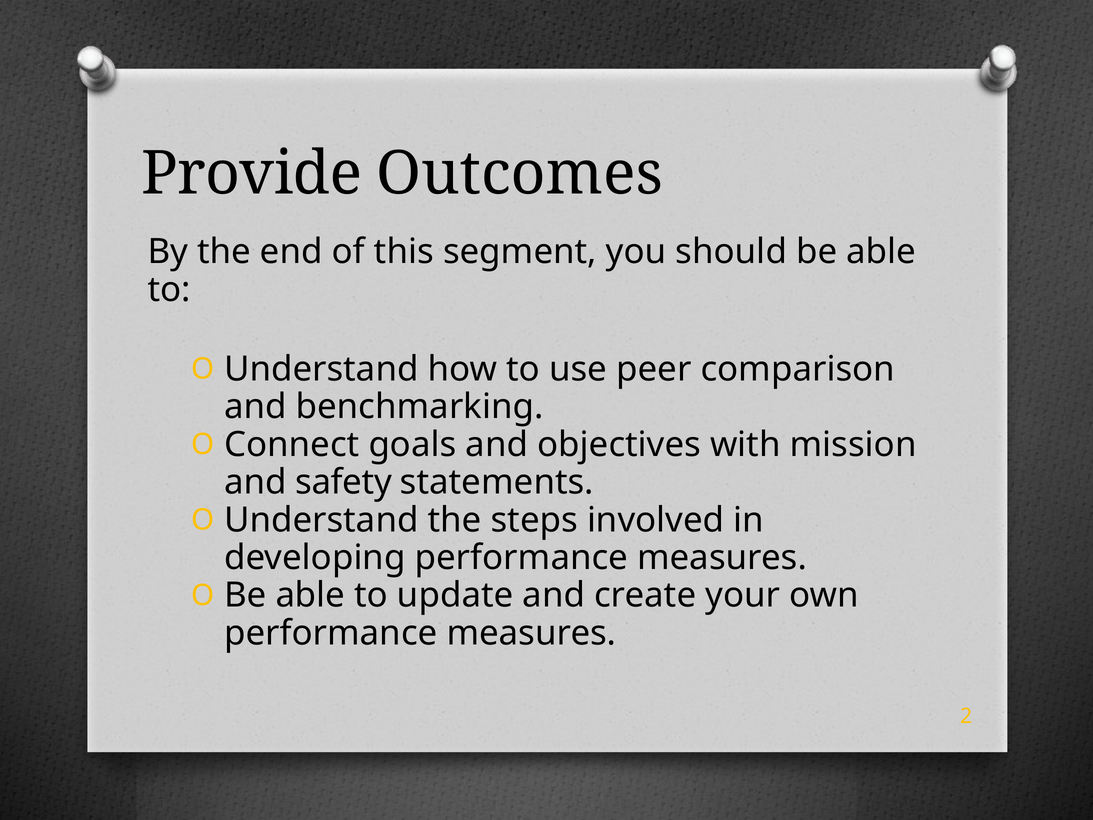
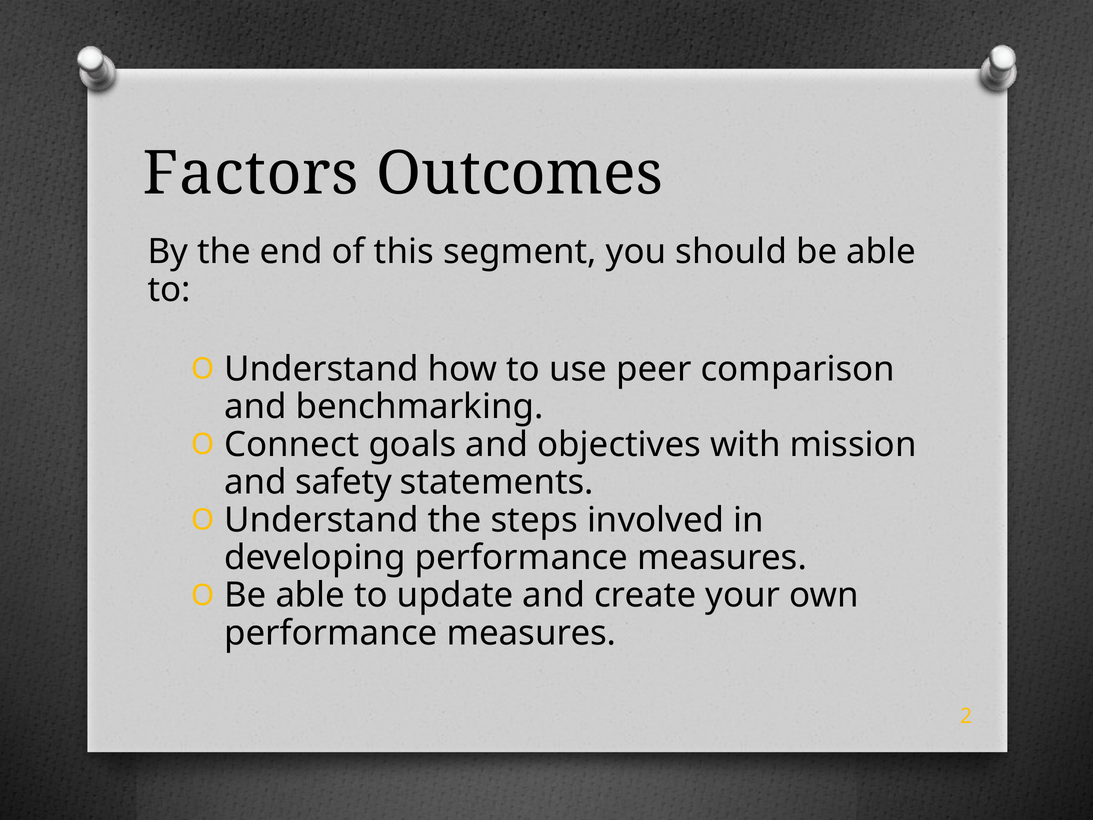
Provide: Provide -> Factors (251, 174)
